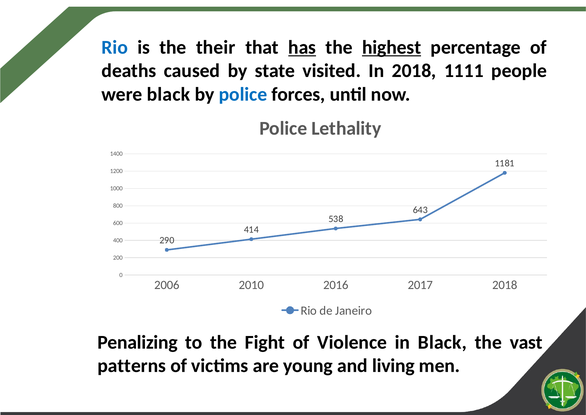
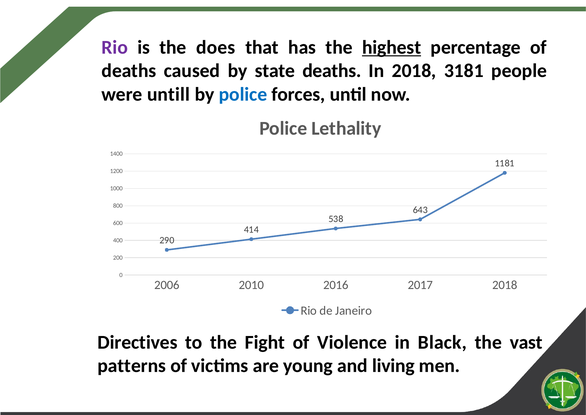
Rio colour: blue -> purple (115, 47)
their: their -> does (216, 47)
has underline: present -> none (302, 47)
state visited: visited -> deaths (332, 71)
1111: 1111 -> 3181 (464, 71)
were black: black -> untill (168, 94)
Penalizing: Penalizing -> Directives (137, 342)
